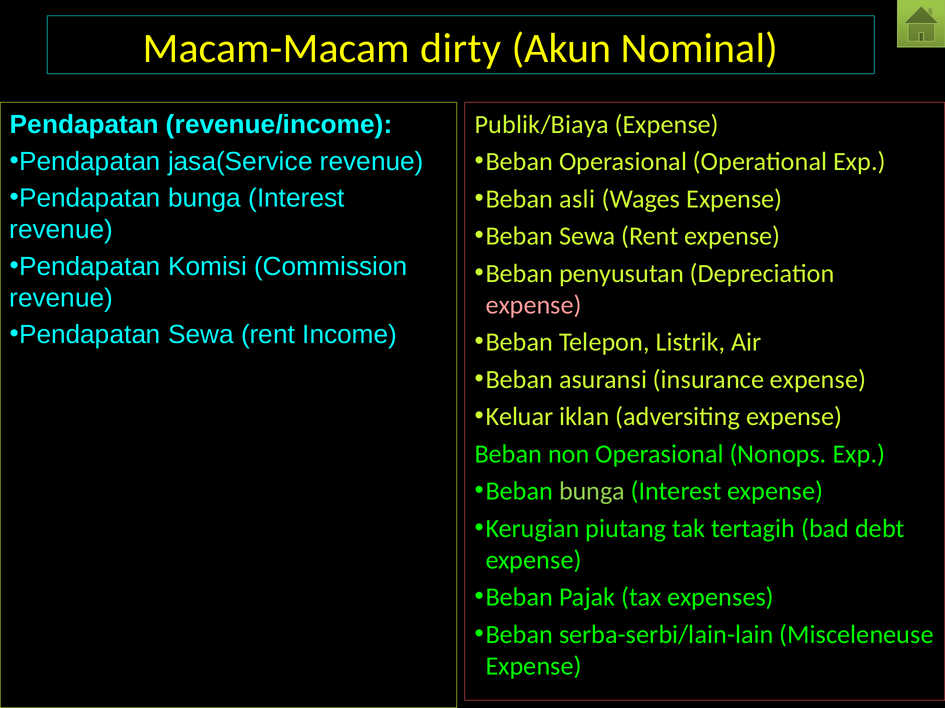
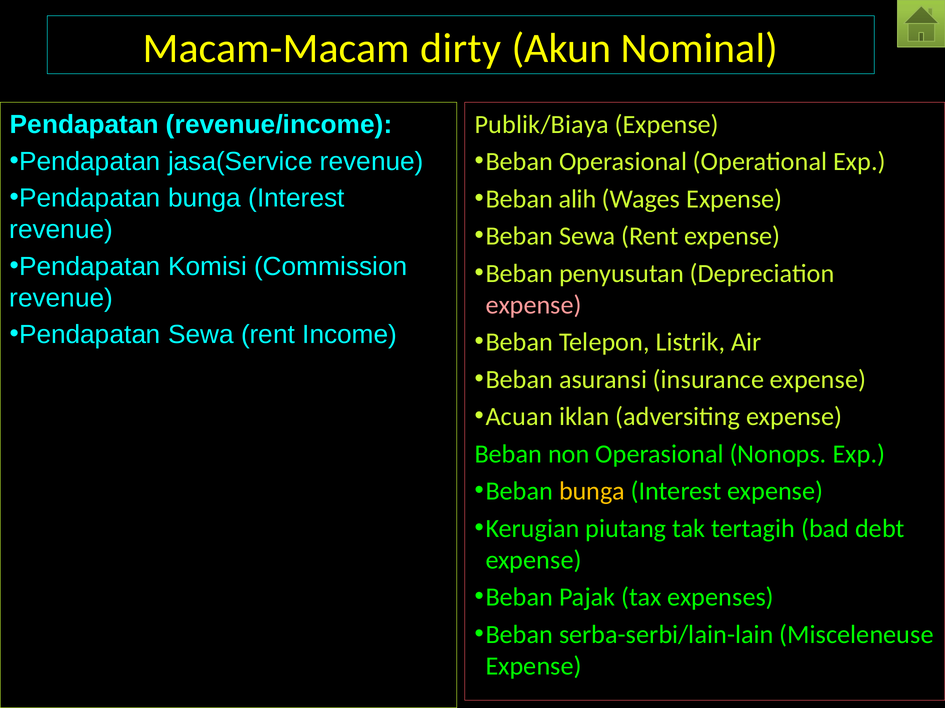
asli: asli -> alih (577, 199)
Keluar: Keluar -> Acuan (519, 417)
bunga colour: light green -> yellow (592, 492)
